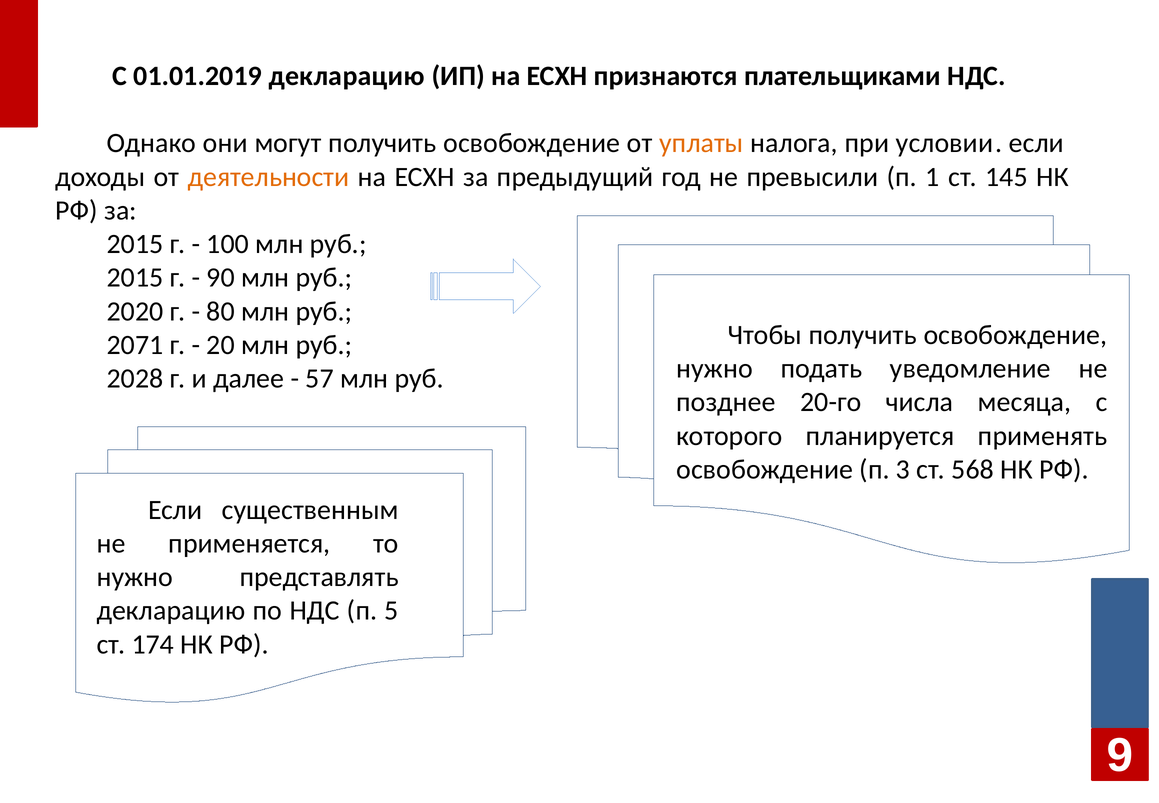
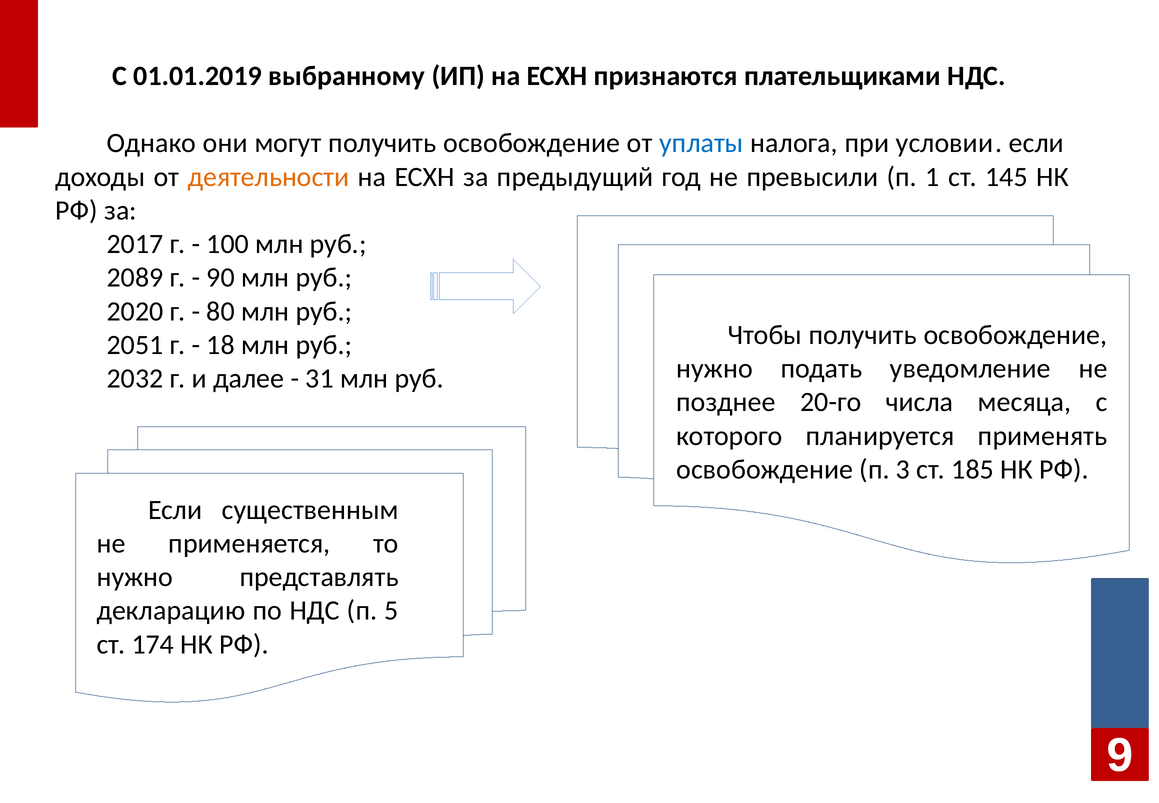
01.01.2019 декларацию: декларацию -> выбранному (347, 76)
уплаты colour: orange -> blue (701, 143)
2015: 2015 -> 2017 (135, 244)
2015: 2015 -> 2089 (135, 278)
2071: 2071 -> 2051 (135, 345)
20: 20 -> 18 (221, 345)
2028: 2028 -> 2032 (135, 378)
57: 57 -> 31 (320, 378)
568: 568 -> 185 (973, 469)
